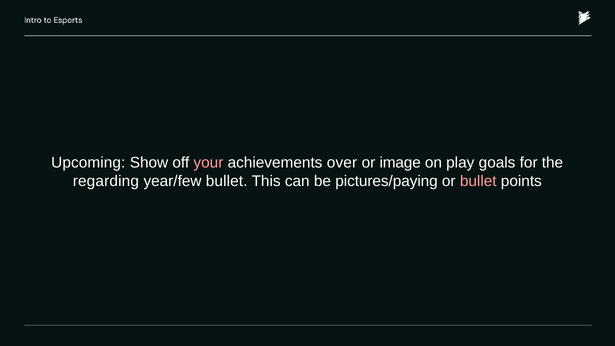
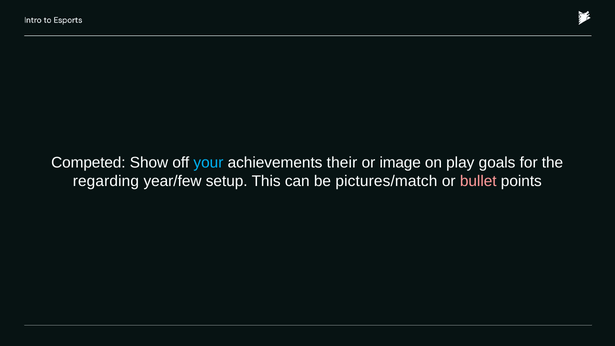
Upcoming: Upcoming -> Competed (88, 162)
your colour: pink -> light blue (208, 162)
over: over -> their (342, 162)
year/few bullet: bullet -> setup (227, 181)
pictures/paying: pictures/paying -> pictures/match (386, 181)
